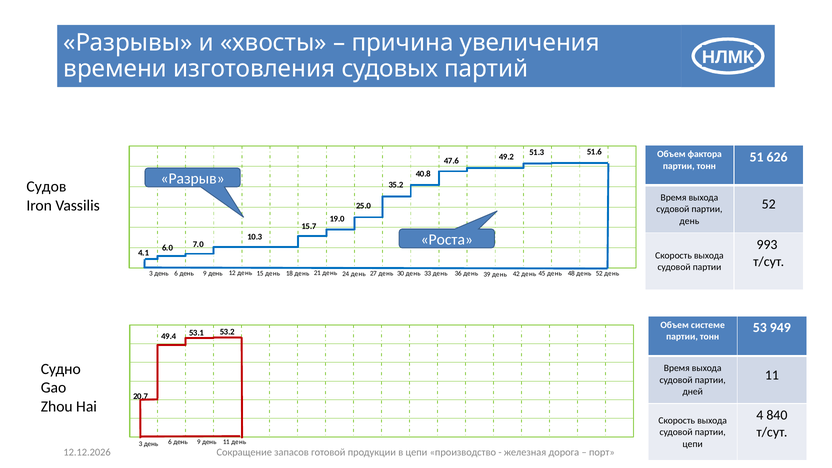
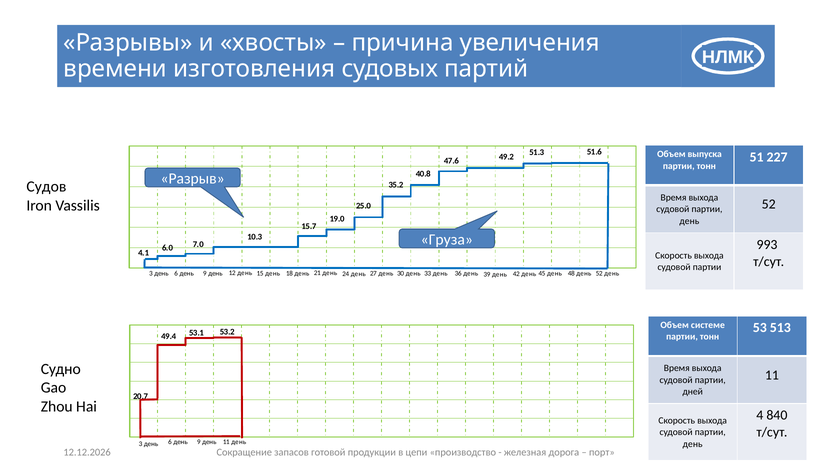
фактора: фактора -> выпуска (705, 154)
626: 626 -> 227 (777, 157)
Роста: Роста -> Груза (447, 240)
949: 949 -> 513 (780, 328)
цепи: цепи -> день (693, 444)
